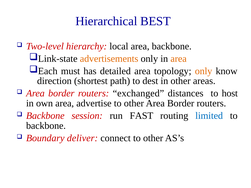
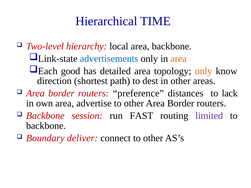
BEST: BEST -> TIME (156, 21)
advertisements colour: orange -> blue (109, 59)
must: must -> good (71, 71)
exchanged: exchanged -> preference (138, 93)
host: host -> lack (230, 93)
limited colour: blue -> purple (209, 116)
